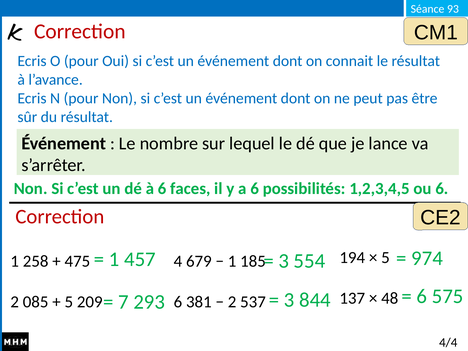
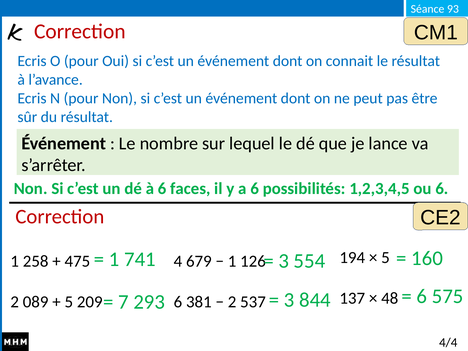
974: 974 -> 160 (427, 258)
457: 457 -> 741 (140, 259)
185: 185 -> 126 (253, 261)
085: 085 -> 089 (36, 302)
